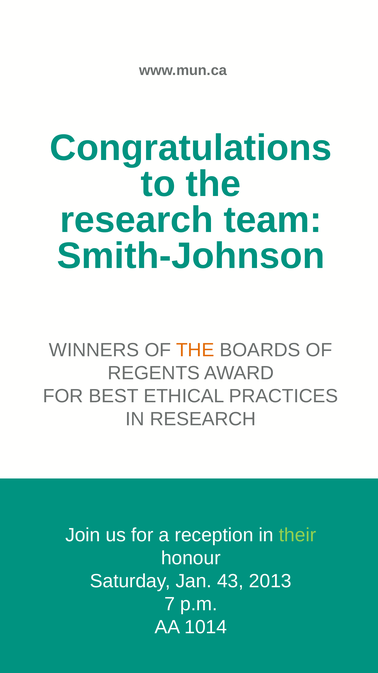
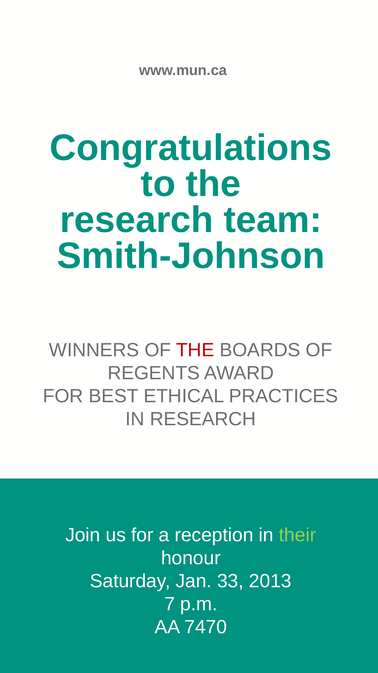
THE colour: orange -> red (195, 350)
43: 43 -> 33 (230, 580)
1014: 1014 -> 7470 (206, 626)
